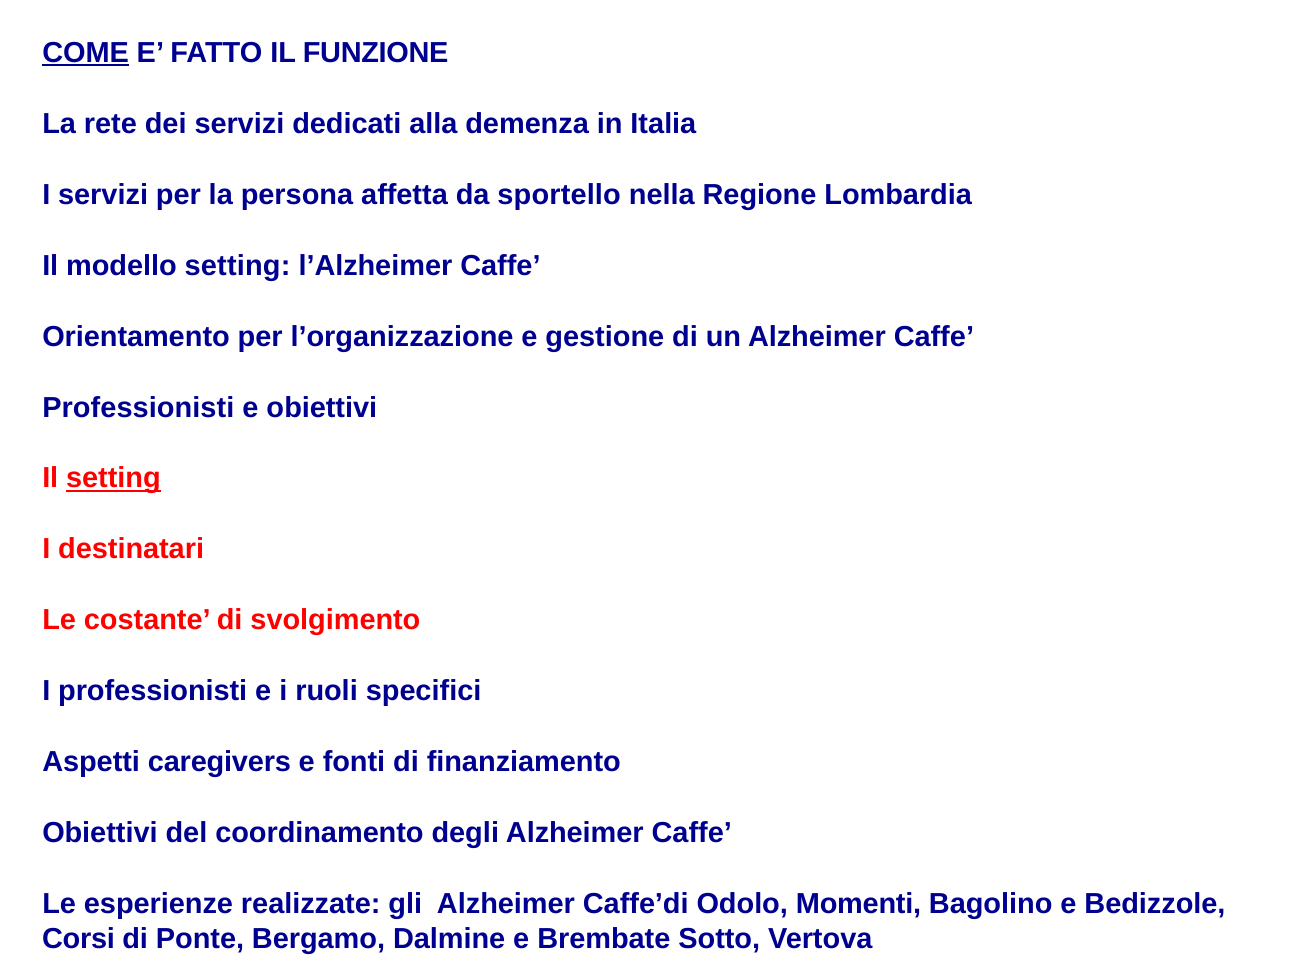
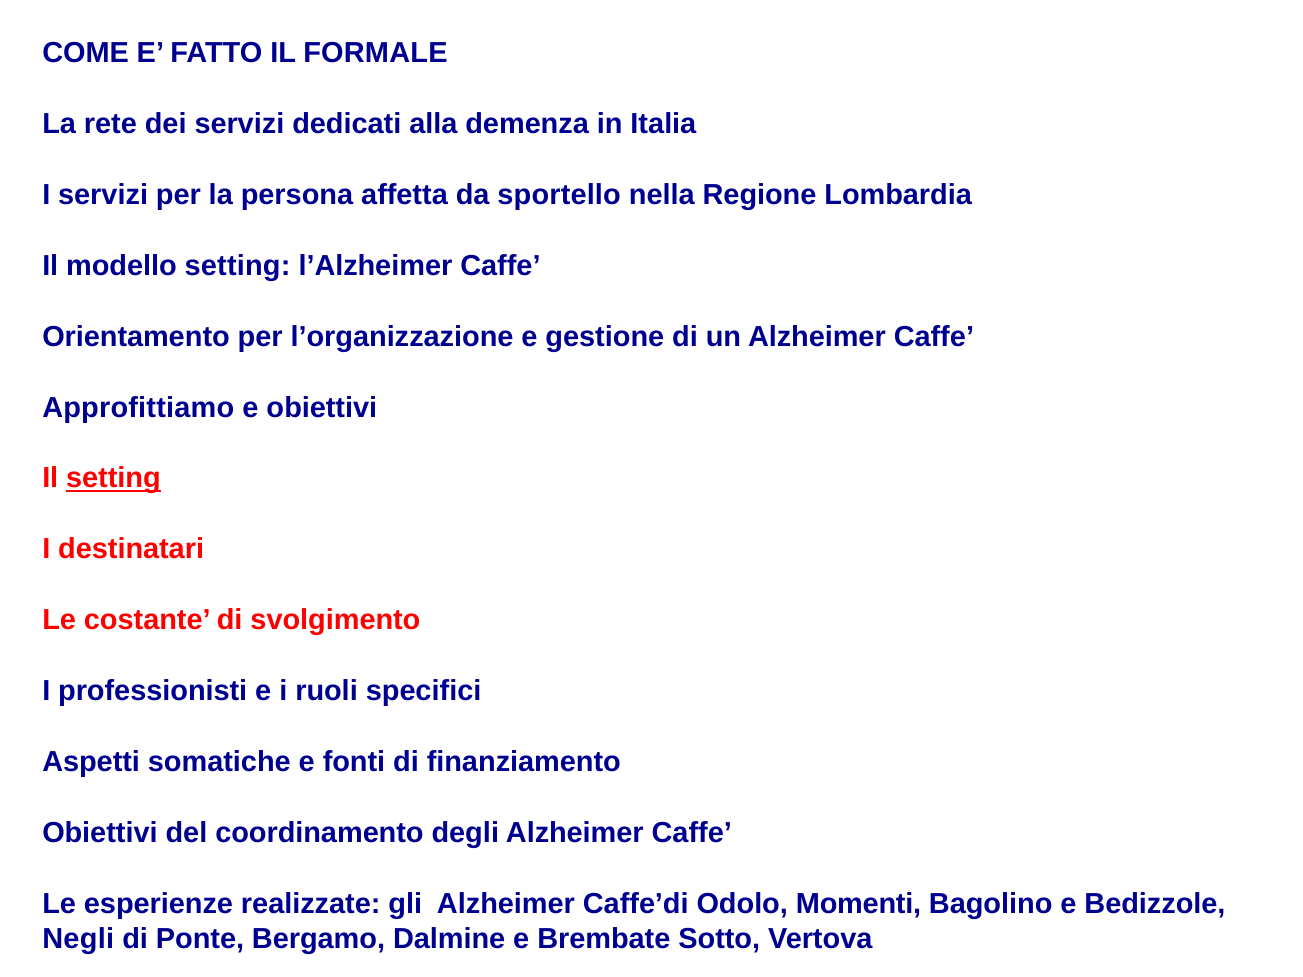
COME underline: present -> none (86, 53)
FUNZIONE: FUNZIONE -> FORMALE (375, 53)
Professionisti: Professionisti -> Approfittiamo (138, 408)
caregivers: caregivers -> somatiche (219, 762)
Corsi: Corsi -> Negli (78, 939)
